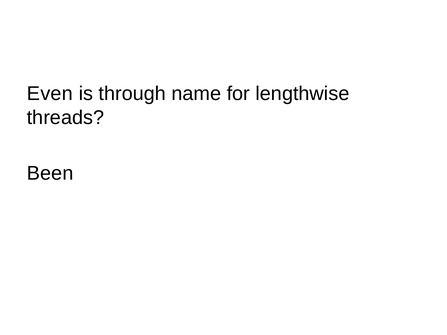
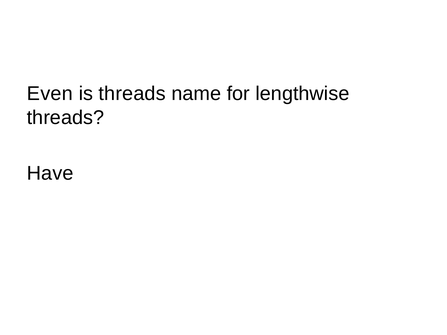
is through: through -> threads (132, 94)
Been: Been -> Have (50, 173)
